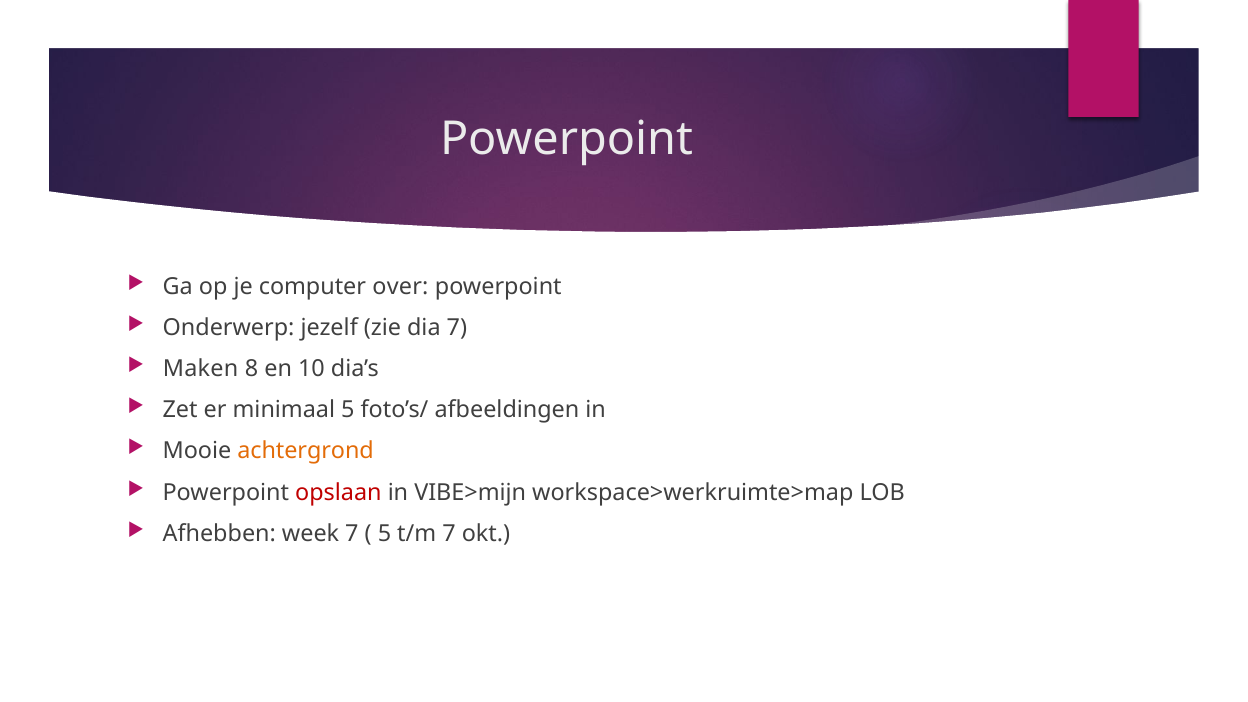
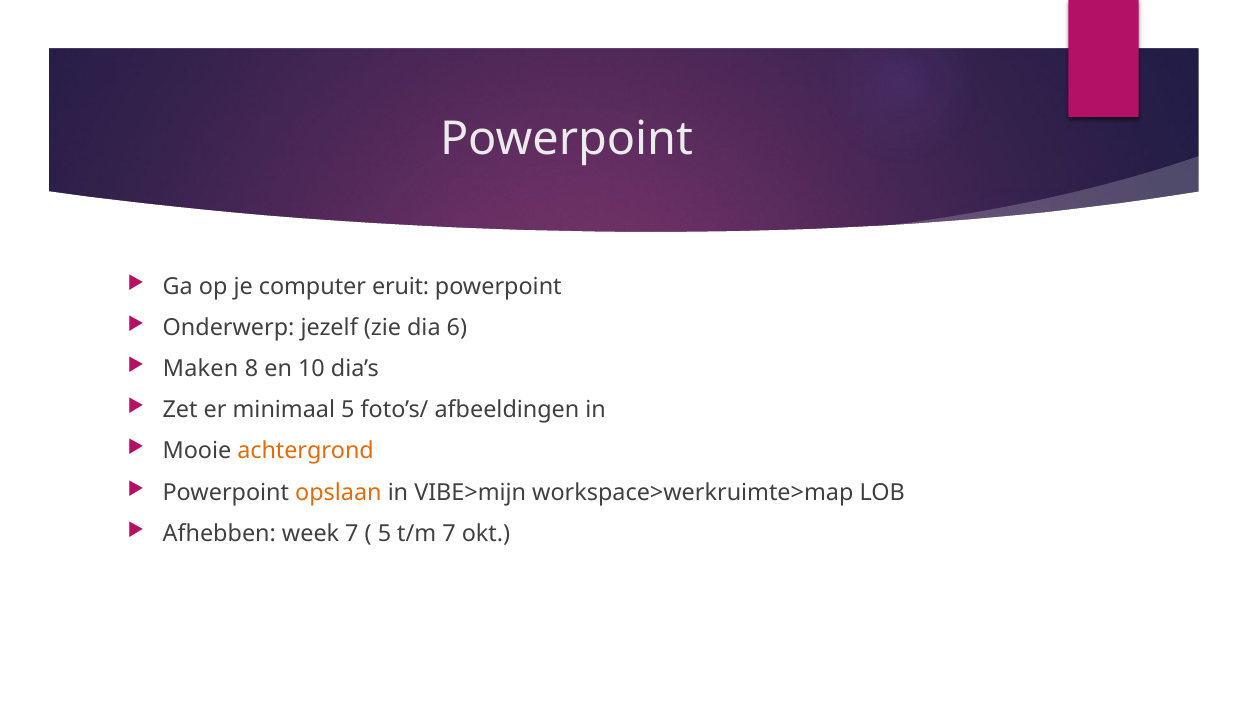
over: over -> eruit (401, 287)
dia 7: 7 -> 6 (457, 328)
opslaan colour: red -> orange (338, 492)
